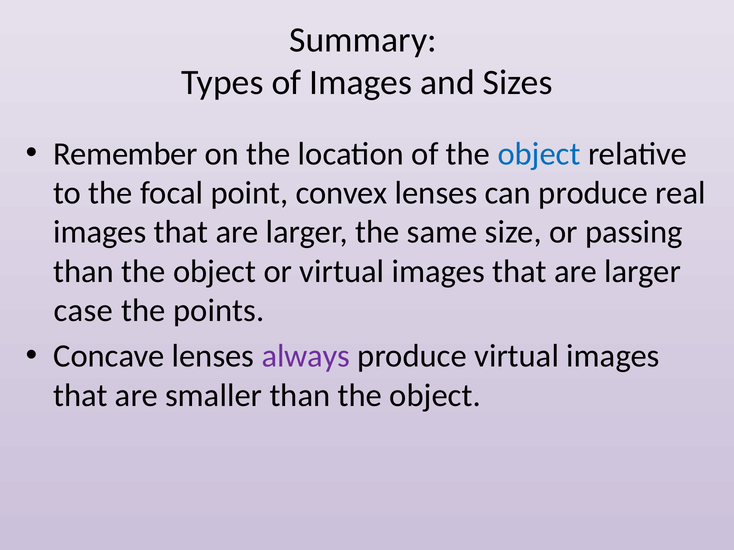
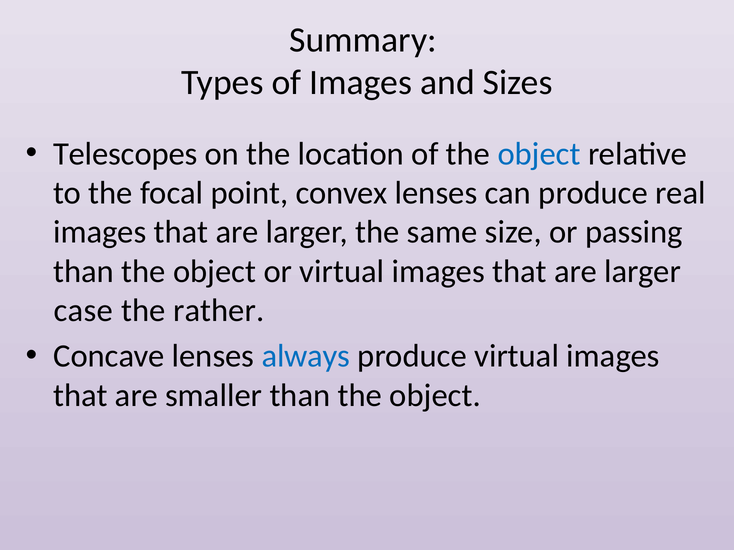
Remember: Remember -> Telescopes (125, 154)
points: points -> rather (219, 311)
always colour: purple -> blue (306, 356)
